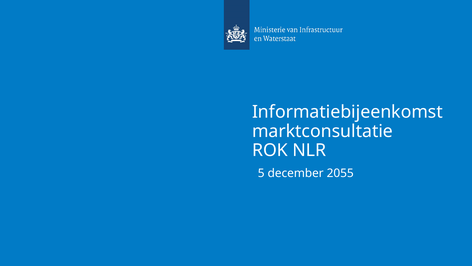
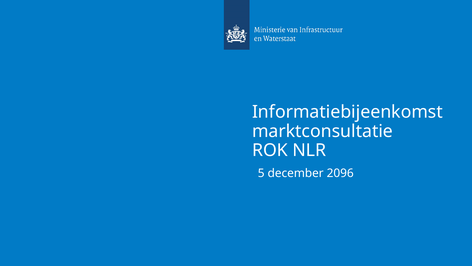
2055: 2055 -> 2096 (340, 173)
